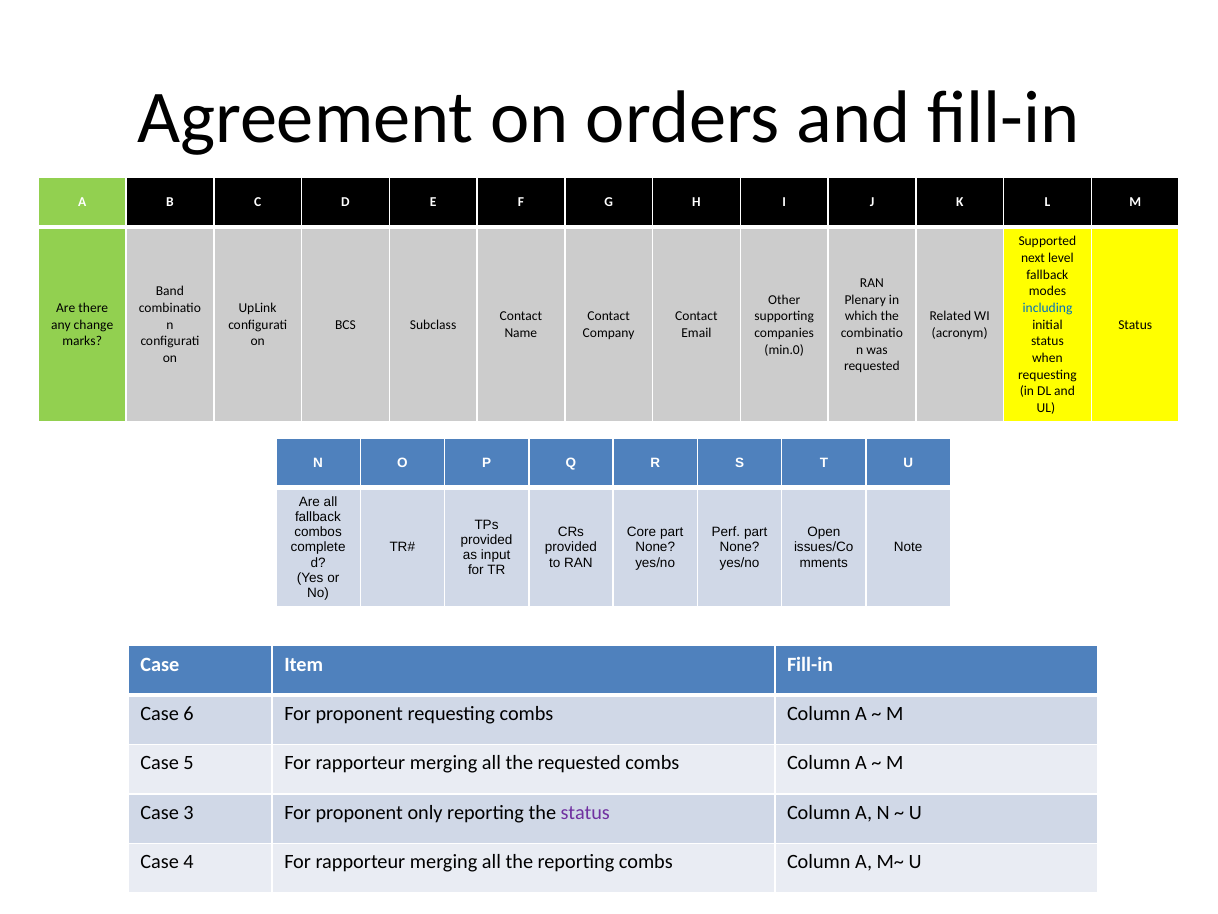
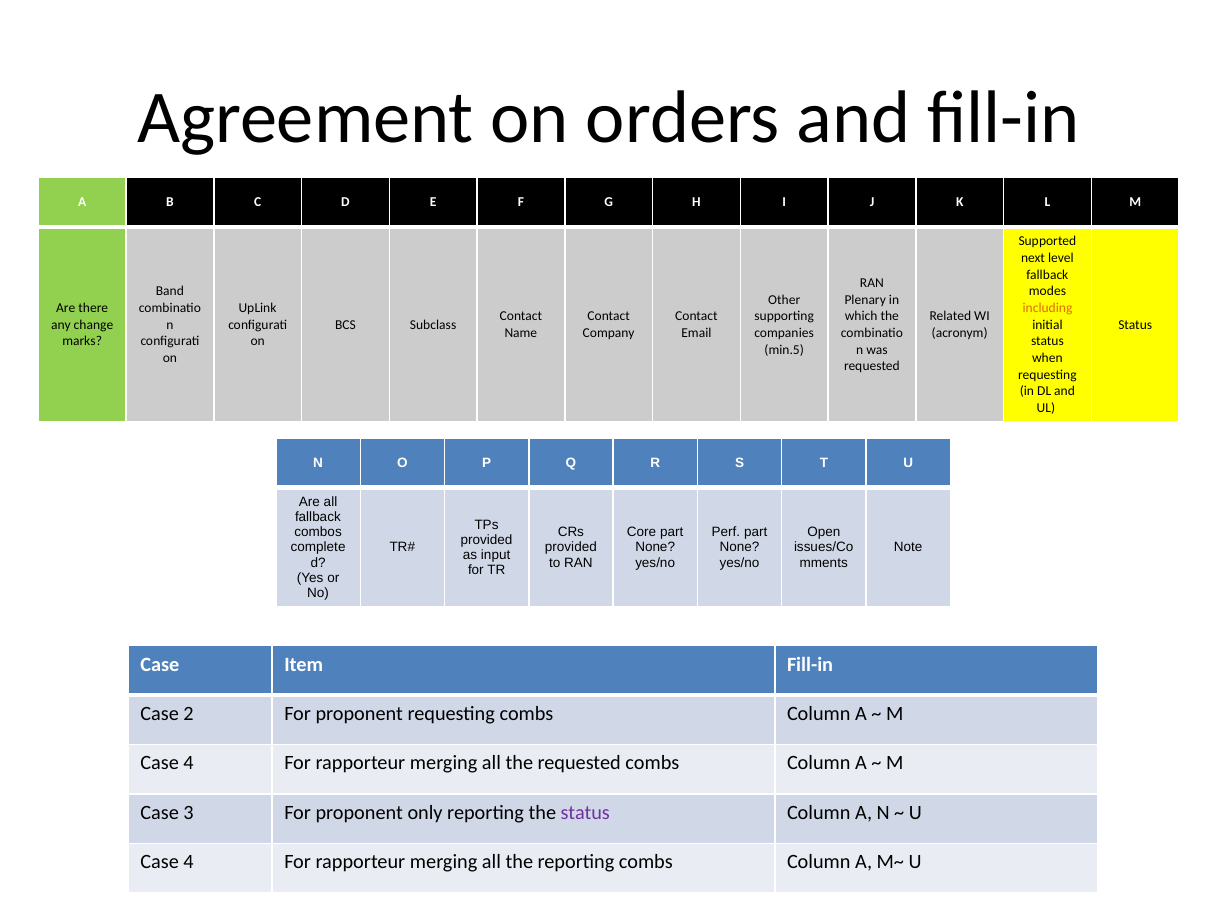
including colour: blue -> orange (1047, 308)
min.0: min.0 -> min.5 (784, 350)
6: 6 -> 2 (189, 713)
5: 5 -> 4 (189, 763)
